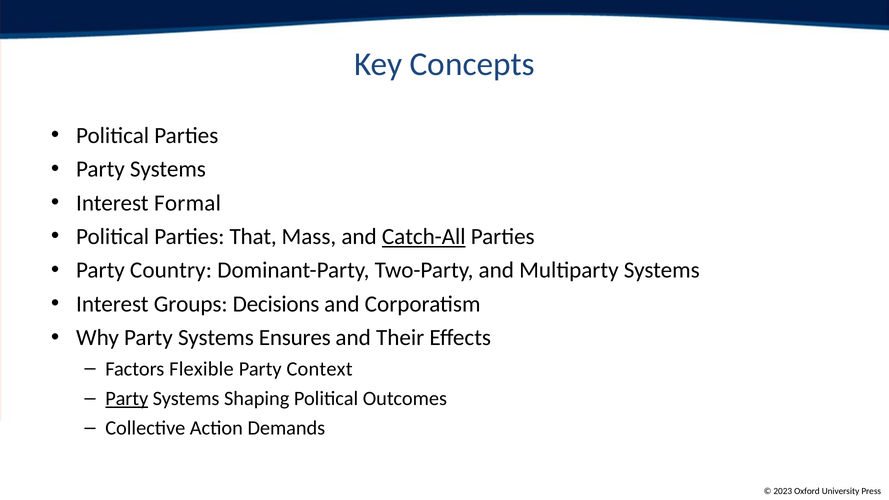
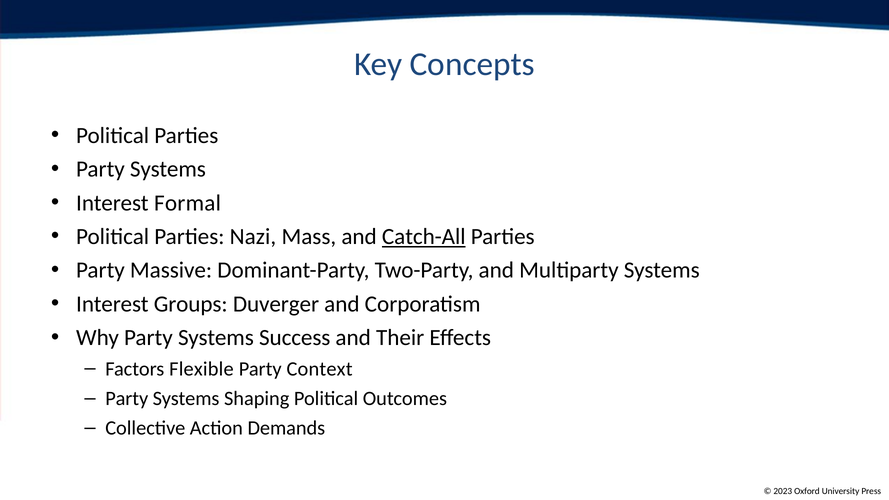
That: That -> Nazi (253, 237)
Country: Country -> Massive (171, 270)
Decisions: Decisions -> Duverger (276, 304)
Ensures: Ensures -> Success (295, 338)
Party underline: present -> none (127, 398)
